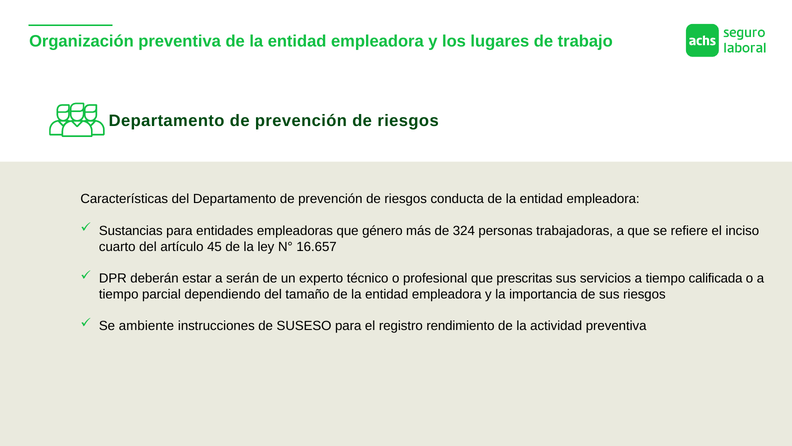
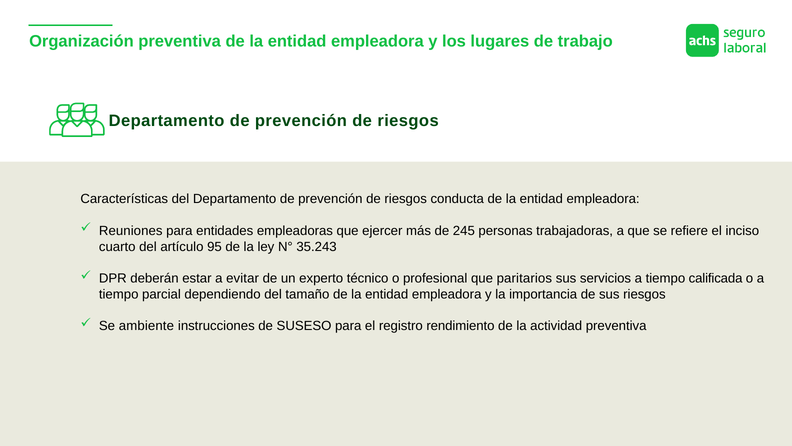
Sustancias: Sustancias -> Reuniones (131, 231)
género: género -> ejercer (382, 231)
324: 324 -> 245 (464, 231)
45: 45 -> 95 (214, 246)
16.657: 16.657 -> 35.243 (317, 246)
serán: serán -> evitar (243, 278)
prescritas: prescritas -> paritarios (524, 278)
